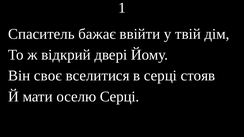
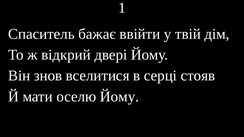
своє: своє -> знов (48, 76)
оселю Серці: Серці -> Йому (119, 97)
